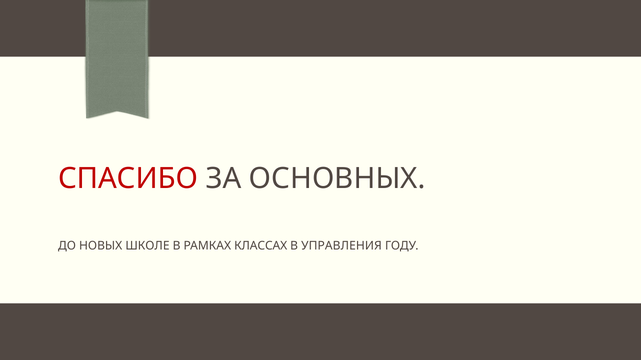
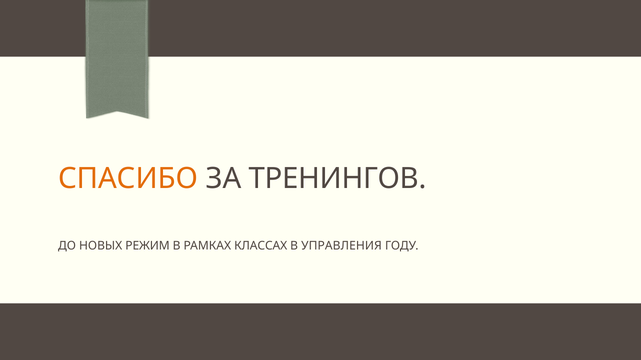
СПАСИБО colour: red -> orange (128, 179)
ОСНОВНЫХ: ОСНОВНЫХ -> ТРЕНИНГОВ (337, 179)
ШКОЛЕ: ШКОЛЕ -> РЕЖИМ (148, 246)
